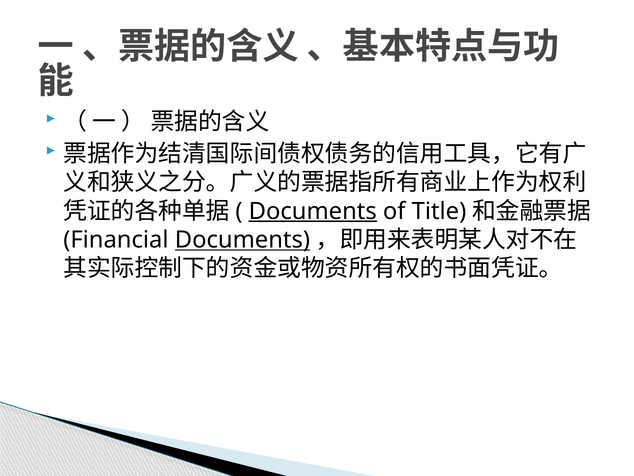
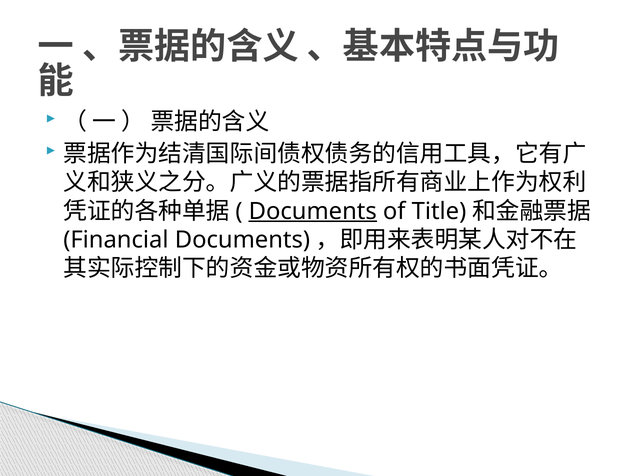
Documents underline: present -> none (242, 240)
